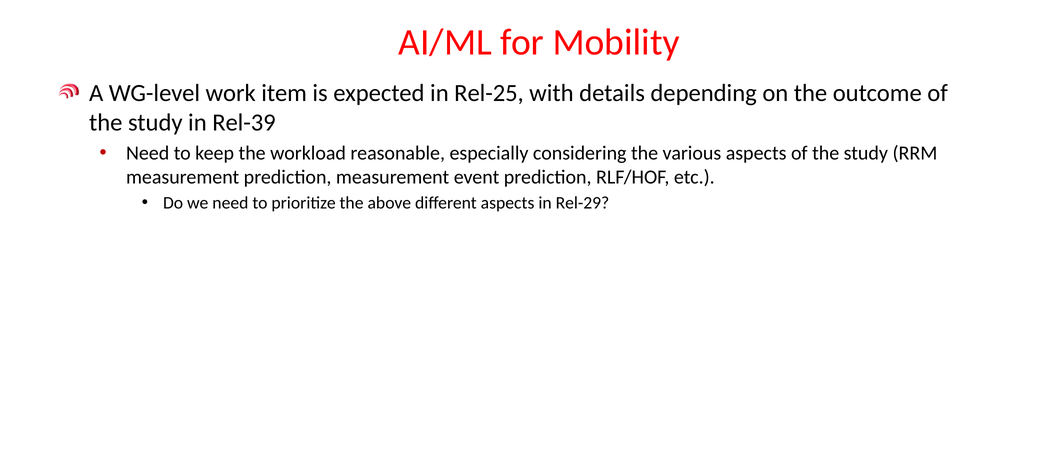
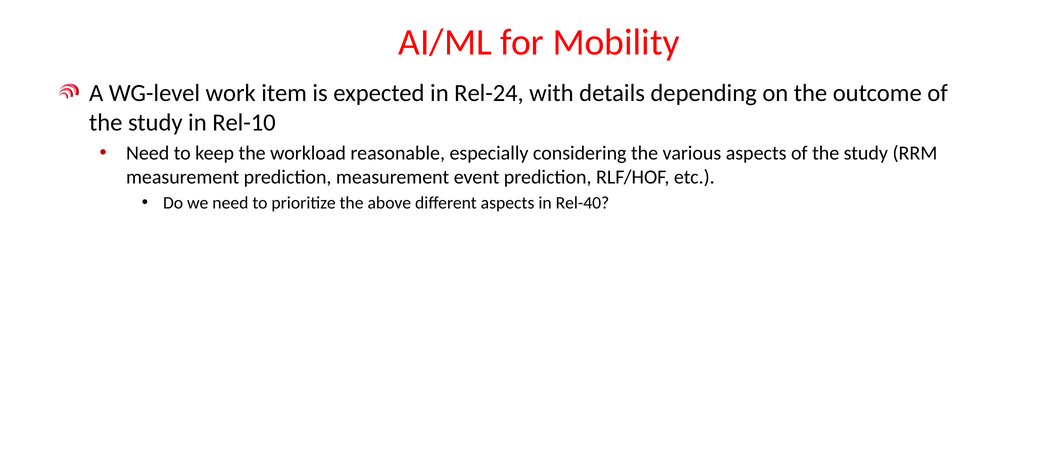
Rel-25: Rel-25 -> Rel-24 (489, 93)
Rel-39: Rel-39 -> Rel-10 (244, 123)
Rel-29: Rel-29 -> Rel-40 (582, 203)
